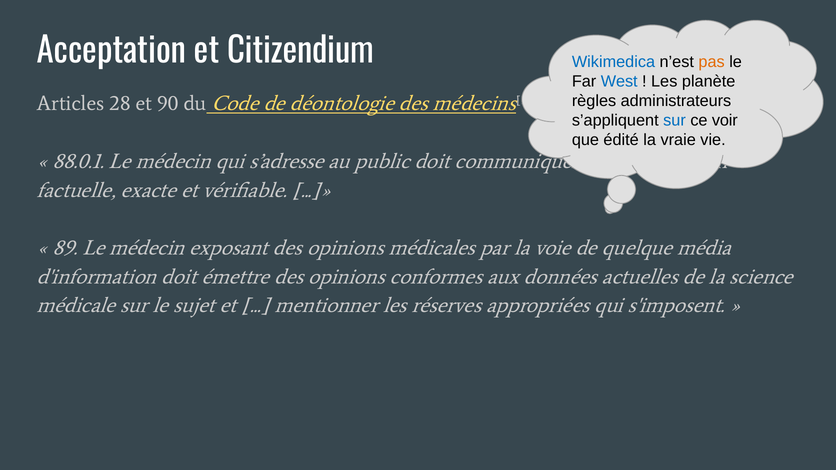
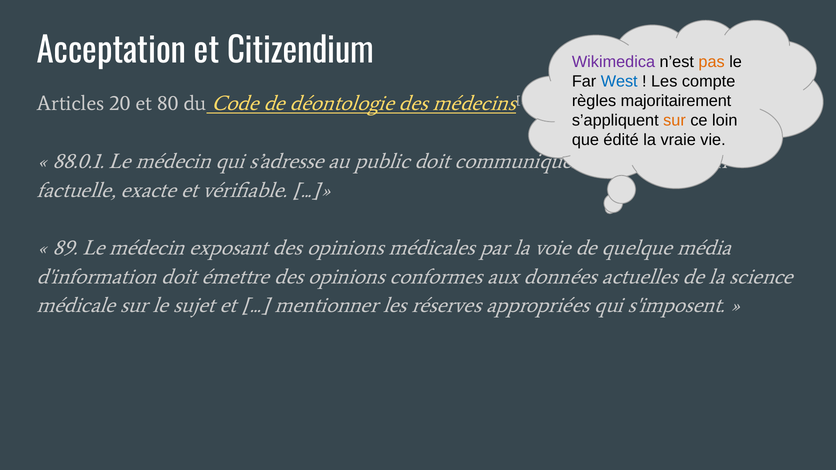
Wikimedica colour: blue -> purple (613, 62)
planète: planète -> compte (709, 82)
administrateurs: administrateurs -> majoritairement (676, 101)
28: 28 -> 20 (120, 104)
90: 90 -> 80 (168, 104)
sur colour: blue -> orange (674, 121)
voir: voir -> loin (725, 121)
